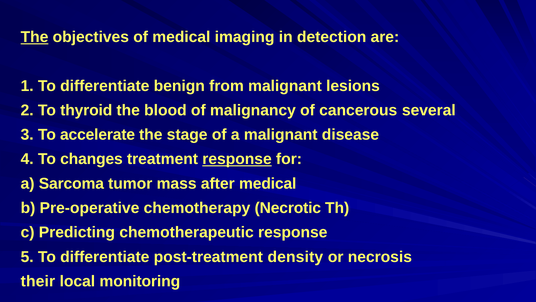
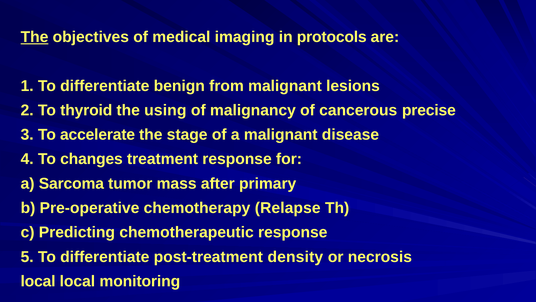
detection: detection -> protocols (332, 37)
blood: blood -> using (165, 110)
several: several -> precise (429, 110)
response underline: present -> none (237, 159)
after medical: medical -> primary (268, 183)
Necrotic: Necrotic -> Relapse (288, 208)
their: their -> local (38, 281)
